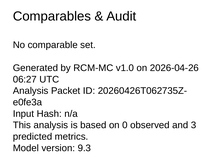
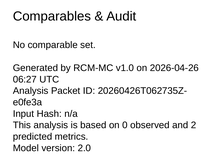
3: 3 -> 2 (194, 125)
9.3: 9.3 -> 2.0 (84, 148)
